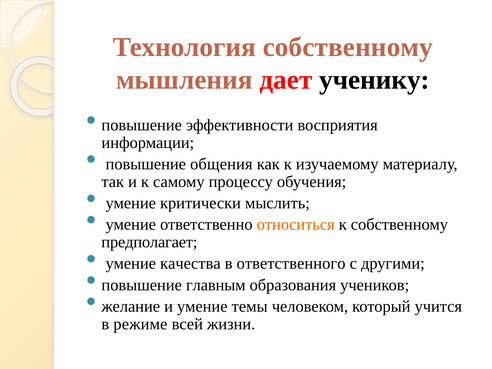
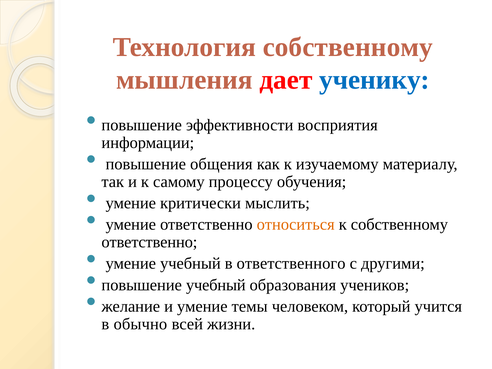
ученику colour: black -> blue (374, 80)
предполагает: предполагает -> ответственно (149, 242)
умение качества: качества -> учебный (190, 264)
повышение главным: главным -> учебный (216, 285)
режиме: режиме -> обычно (140, 324)
